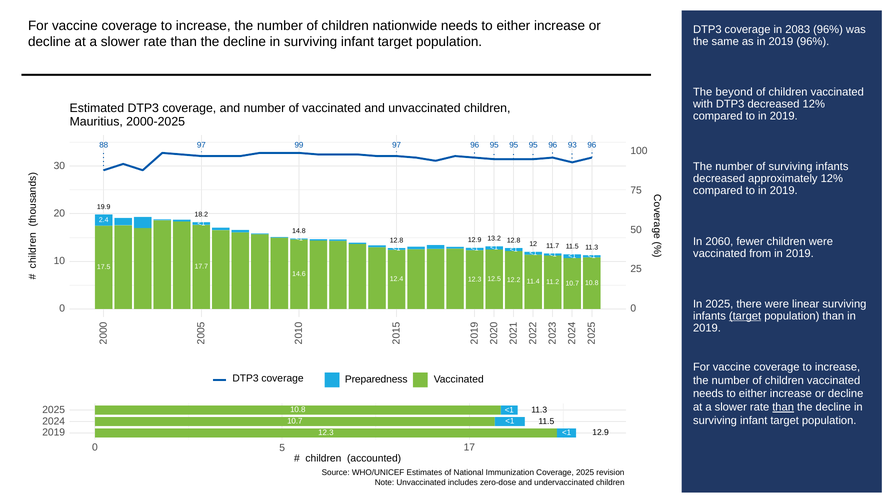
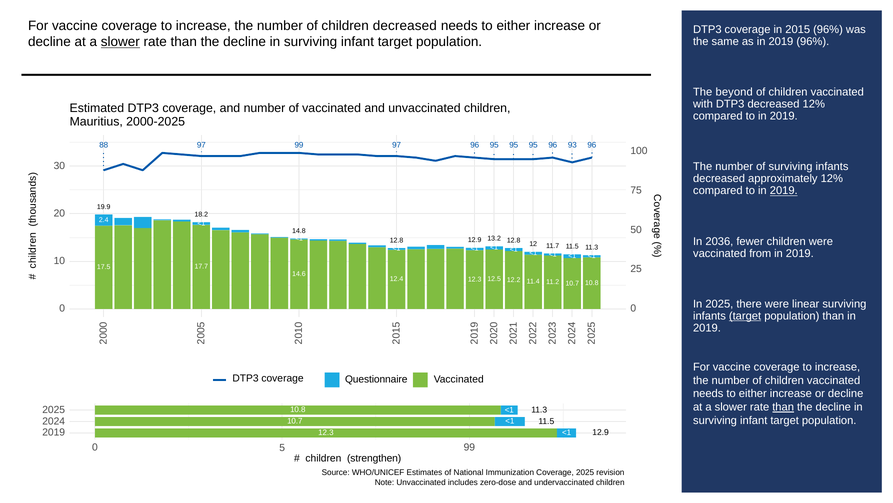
children nationwide: nationwide -> decreased (405, 26)
2083: 2083 -> 2015 (798, 29)
slower underline: none -> present (120, 42)
2019 underline: none -> present (784, 191)
2060: 2060 -> 2036 (719, 241)
Preparedness: Preparedness -> Questionnaire (376, 379)
5 17: 17 -> 99 (469, 447)
accounted: accounted -> strengthen (374, 458)
